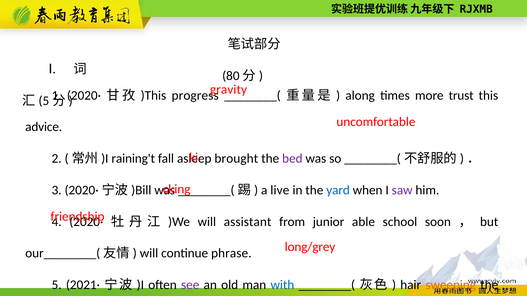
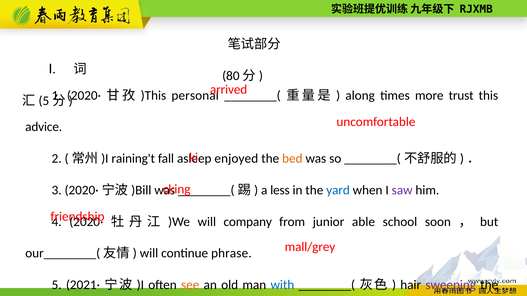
gravity: gravity -> arrived (229, 90)
progress: progress -> personal (195, 96)
brought: brought -> enjoyed (236, 159)
bed colour: purple -> orange (292, 159)
live: live -> less (280, 190)
assistant: assistant -> company (248, 222)
long/grey: long/grey -> mall/grey (310, 247)
see colour: purple -> orange (190, 285)
sweeping colour: orange -> purple (451, 285)
